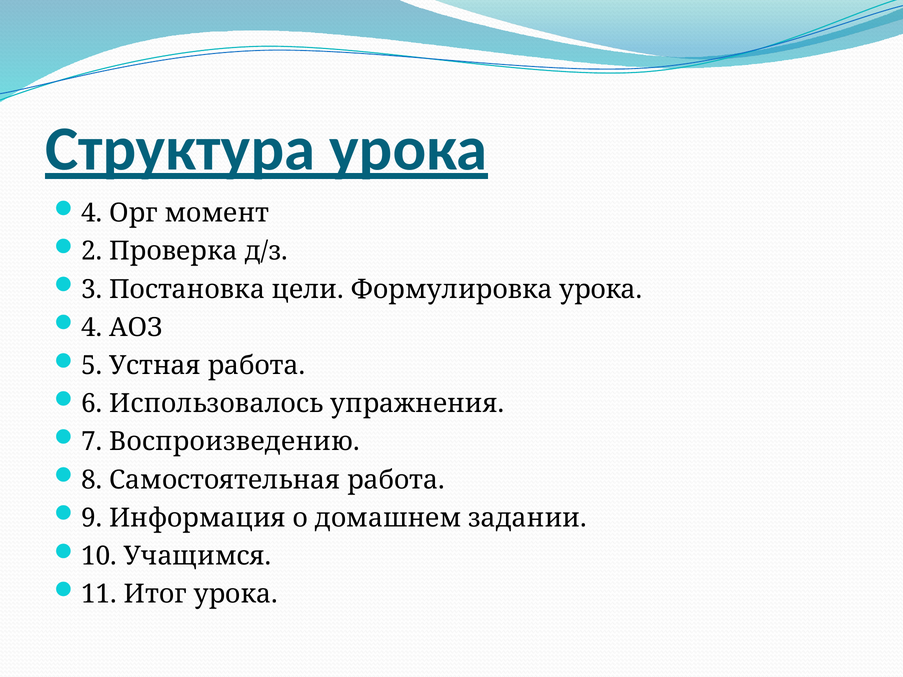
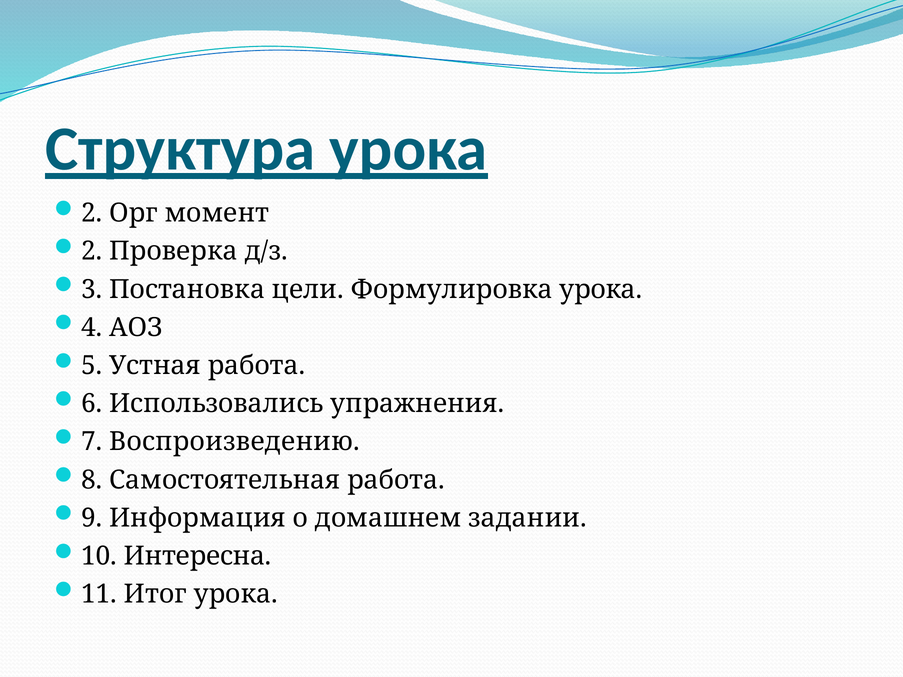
4: 4 -> 2 (92, 213)
Использовалось: Использовалось -> Использовались (216, 404)
Учащимся: Учащимся -> Интересна (198, 556)
